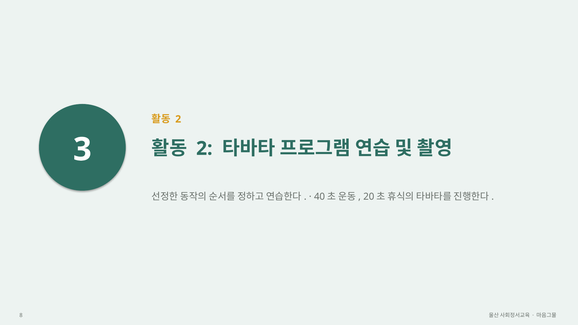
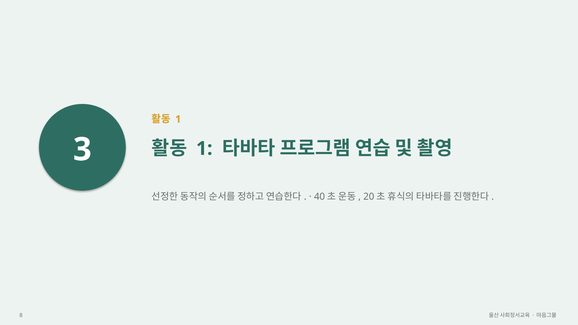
2: 2 -> 1 (178, 119)
2: 2 -> 1 (204, 149)
